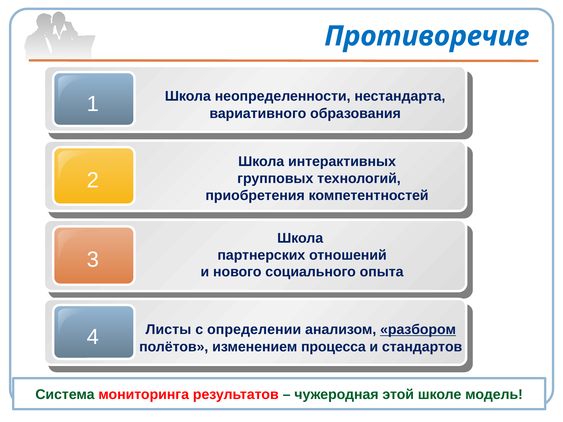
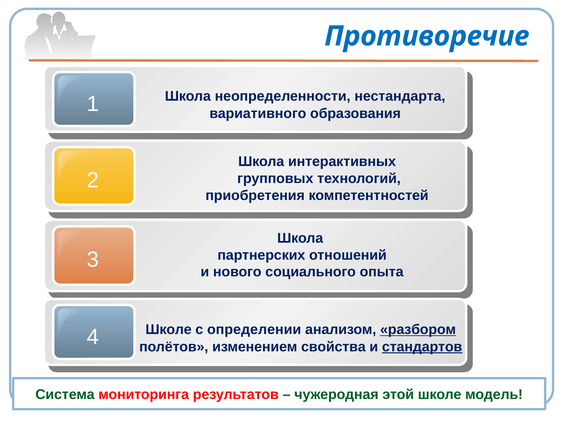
4 Листы: Листы -> Школе (169, 330)
процесса: процесса -> свойства (333, 347)
стандартов underline: none -> present (422, 347)
